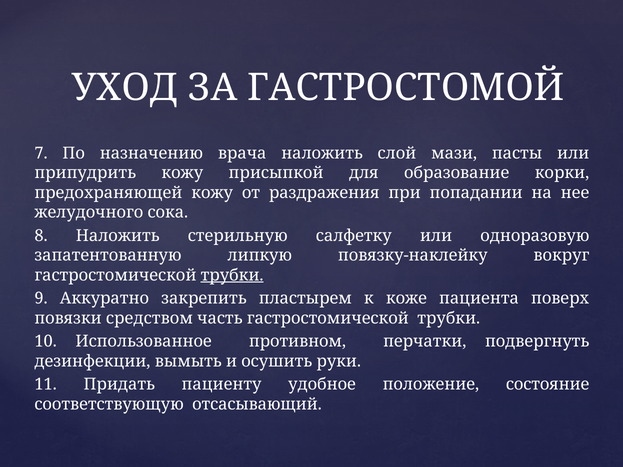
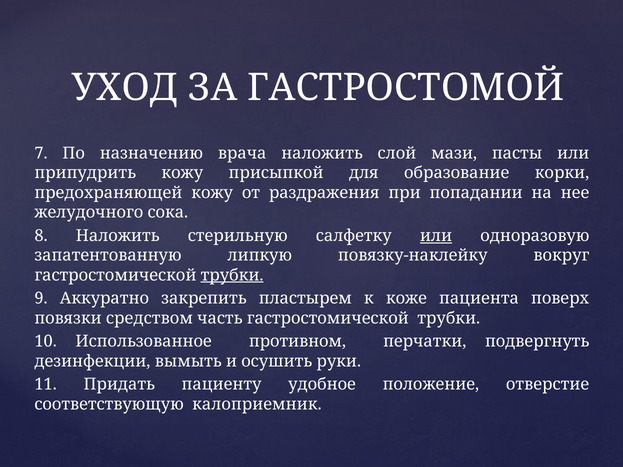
или underline: none -> present (436, 236)
состояние: состояние -> отверстие (548, 385)
отсасывающий: отсасывающий -> калоприемник (257, 404)
